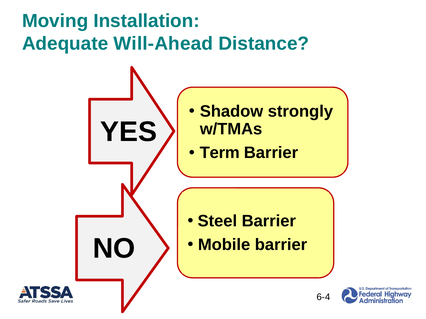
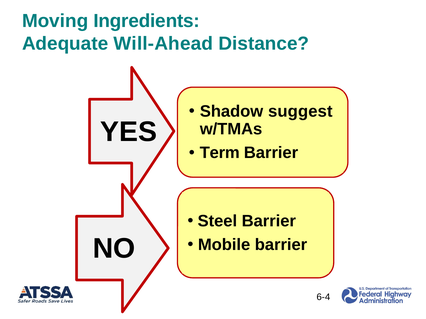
Installation: Installation -> Ingredients (147, 21)
strongly: strongly -> suggest (300, 112)
